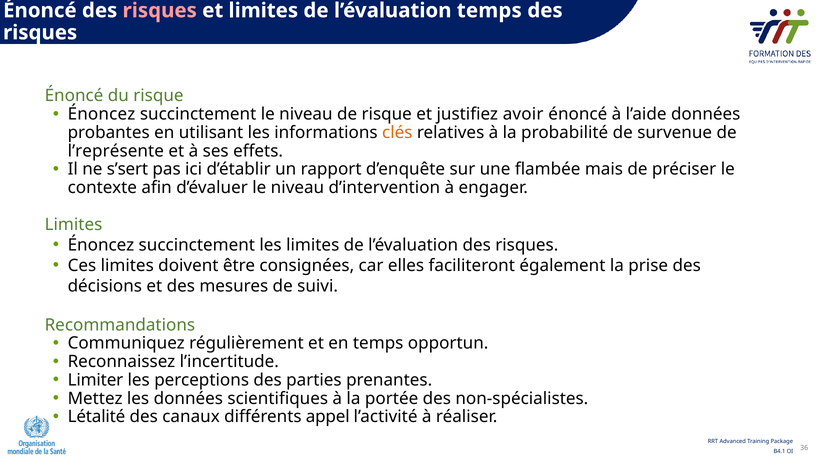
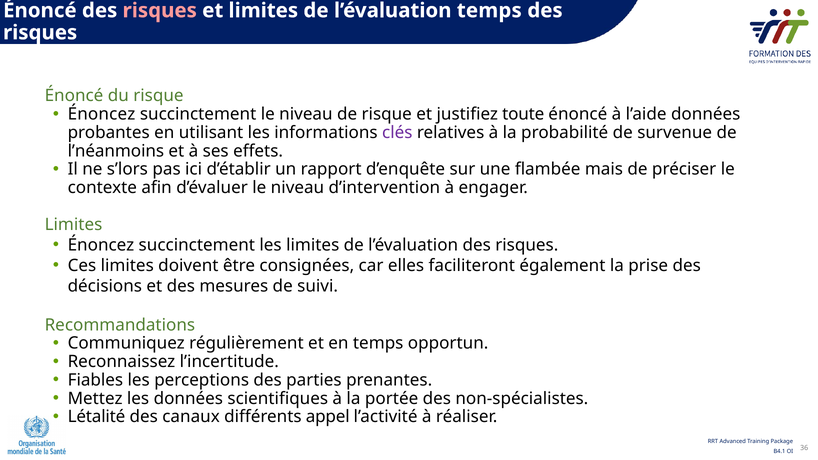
avoir: avoir -> toute (523, 114)
clés colour: orange -> purple (397, 133)
l’représente: l’représente -> l’néanmoins (116, 151)
s’sert: s’sert -> s’lors (127, 169)
Limiter: Limiter -> Fiables (95, 380)
